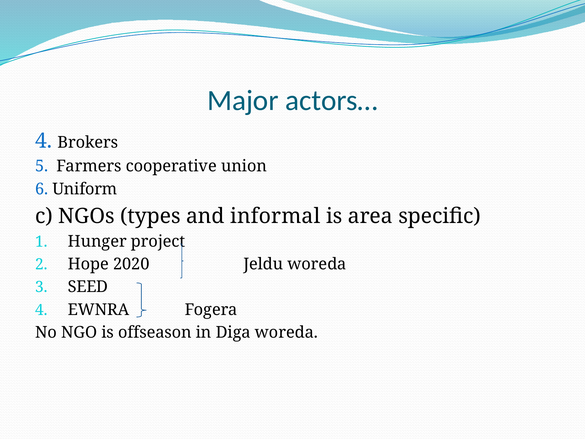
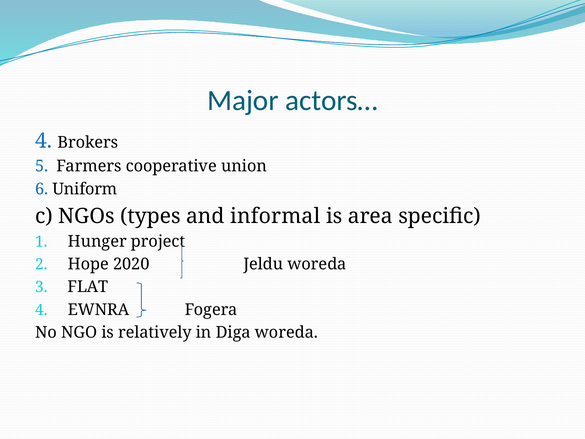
SEED: SEED -> FLAT (88, 287)
offseason: offseason -> relatively (155, 332)
